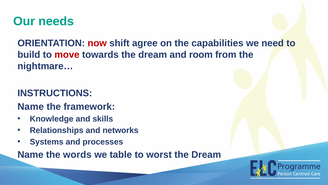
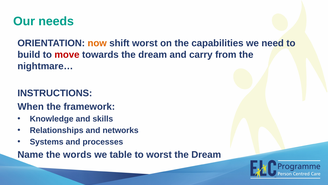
now colour: red -> orange (97, 43)
shift agree: agree -> worst (145, 43)
room: room -> carry (201, 55)
Name: Name -> When (31, 106)
